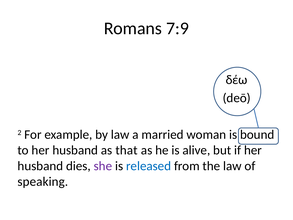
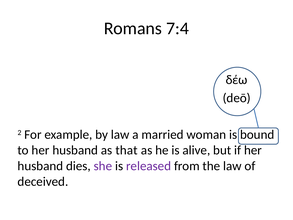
7:9: 7:9 -> 7:4 (177, 28)
released colour: blue -> purple (149, 166)
speaking: speaking -> deceived (43, 181)
